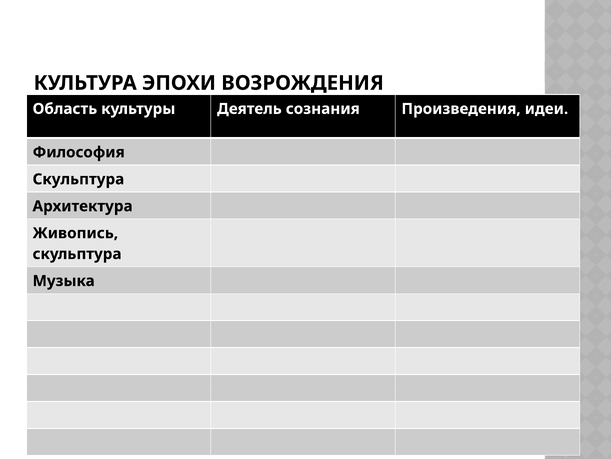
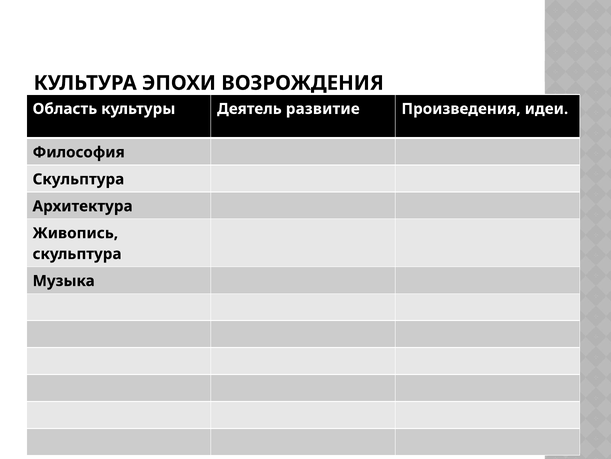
сознания: сознания -> развитие (323, 109)
